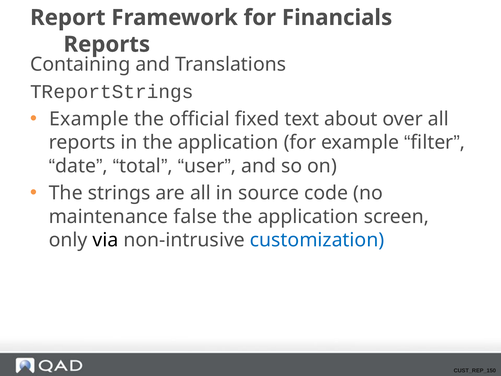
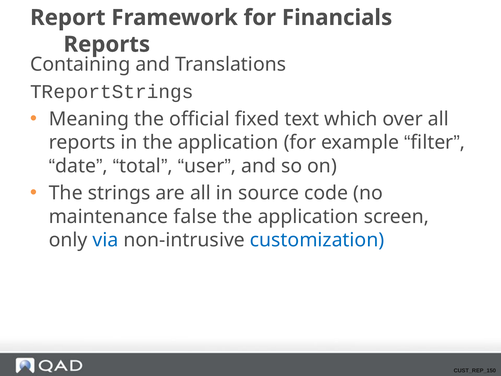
Example: Example -> Meaning (89, 119)
about: about -> which (351, 119)
via colour: black -> blue (105, 240)
